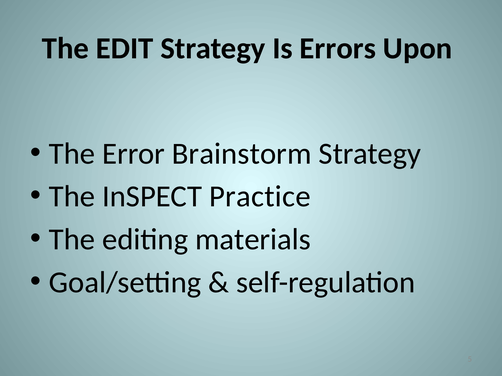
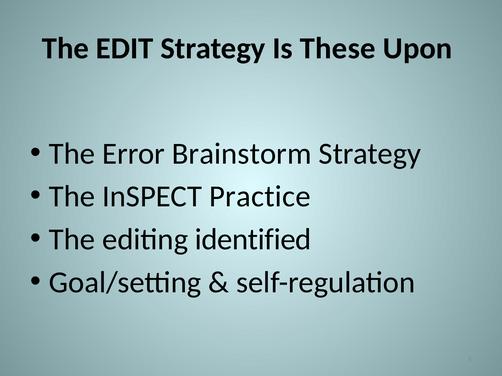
Errors: Errors -> These (338, 49)
materials: materials -> identified (253, 240)
